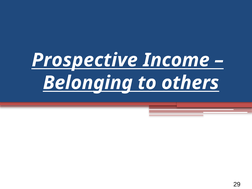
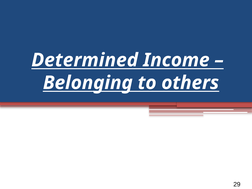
Prospective: Prospective -> Determined (85, 60)
